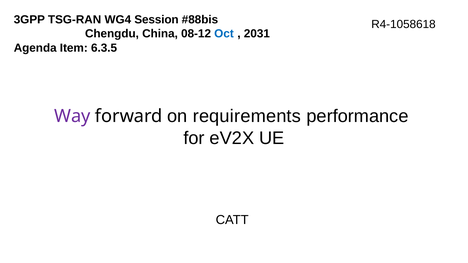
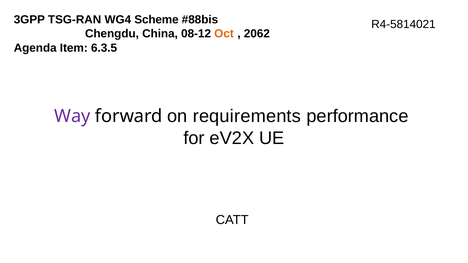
Session: Session -> Scheme (156, 20)
R4-1058618: R4-1058618 -> R4-5814021 (403, 24)
Oct colour: blue -> orange (224, 34)
2031: 2031 -> 2062 (257, 34)
